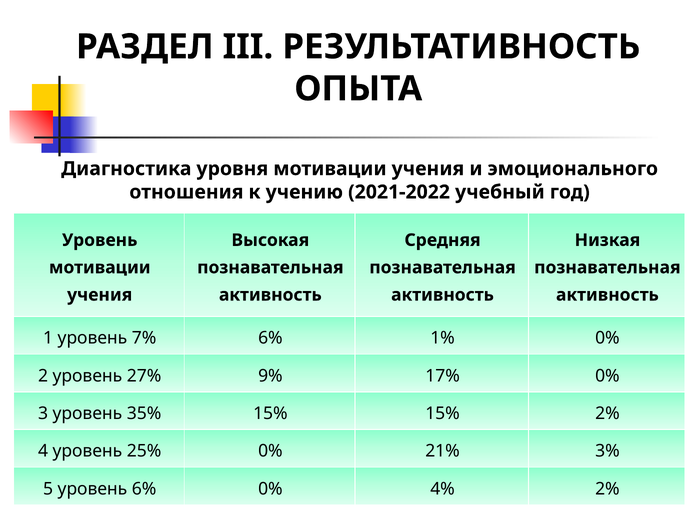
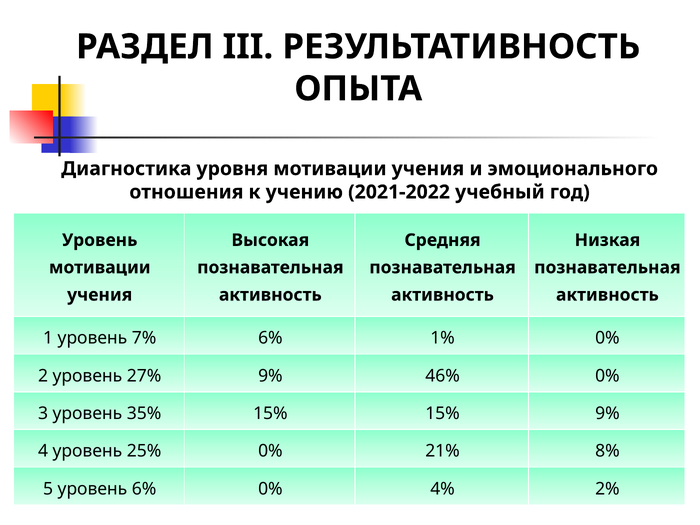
17%: 17% -> 46% (443, 376)
15% 2%: 2% -> 9% (607, 414)
3%: 3% -> 8% (607, 451)
